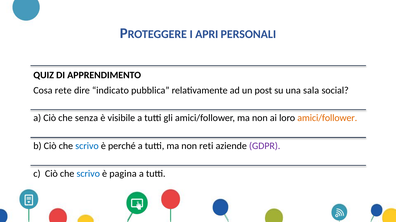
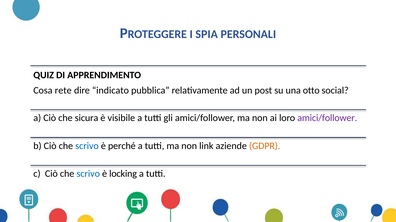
APRI: APRI -> SPIA (207, 34)
sala: sala -> otto (311, 91)
senza: senza -> sicura (87, 118)
amici/follower colour: orange -> purple (327, 118)
reti: reti -> link (206, 146)
GDPR colour: purple -> orange (265, 146)
pagina: pagina -> locking (123, 174)
